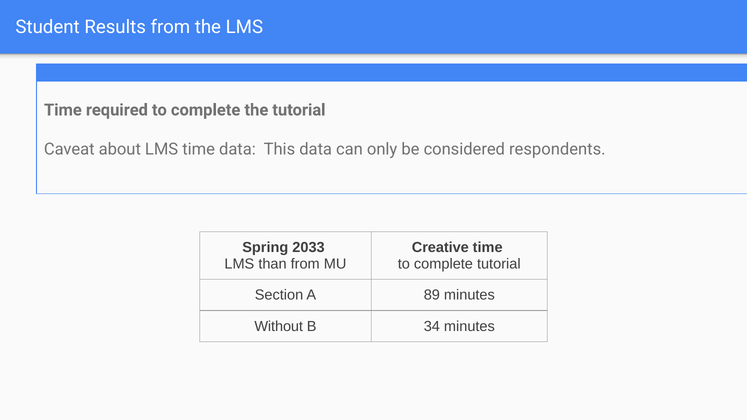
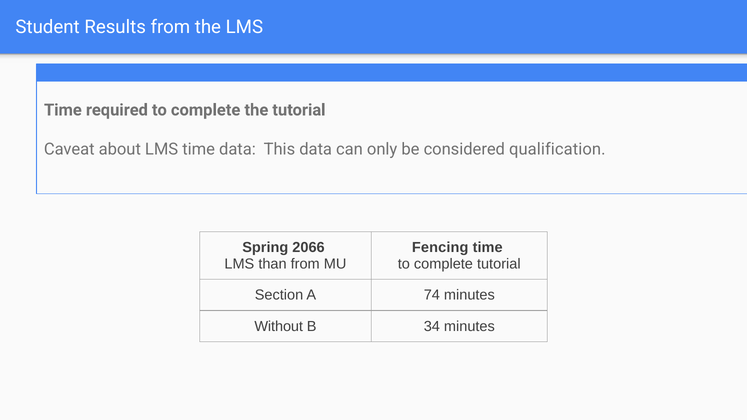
respondents: respondents -> qualification (557, 149)
2033: 2033 -> 2066 (308, 248)
Creative: Creative -> Fencing (440, 248)
89: 89 -> 74 (432, 295)
